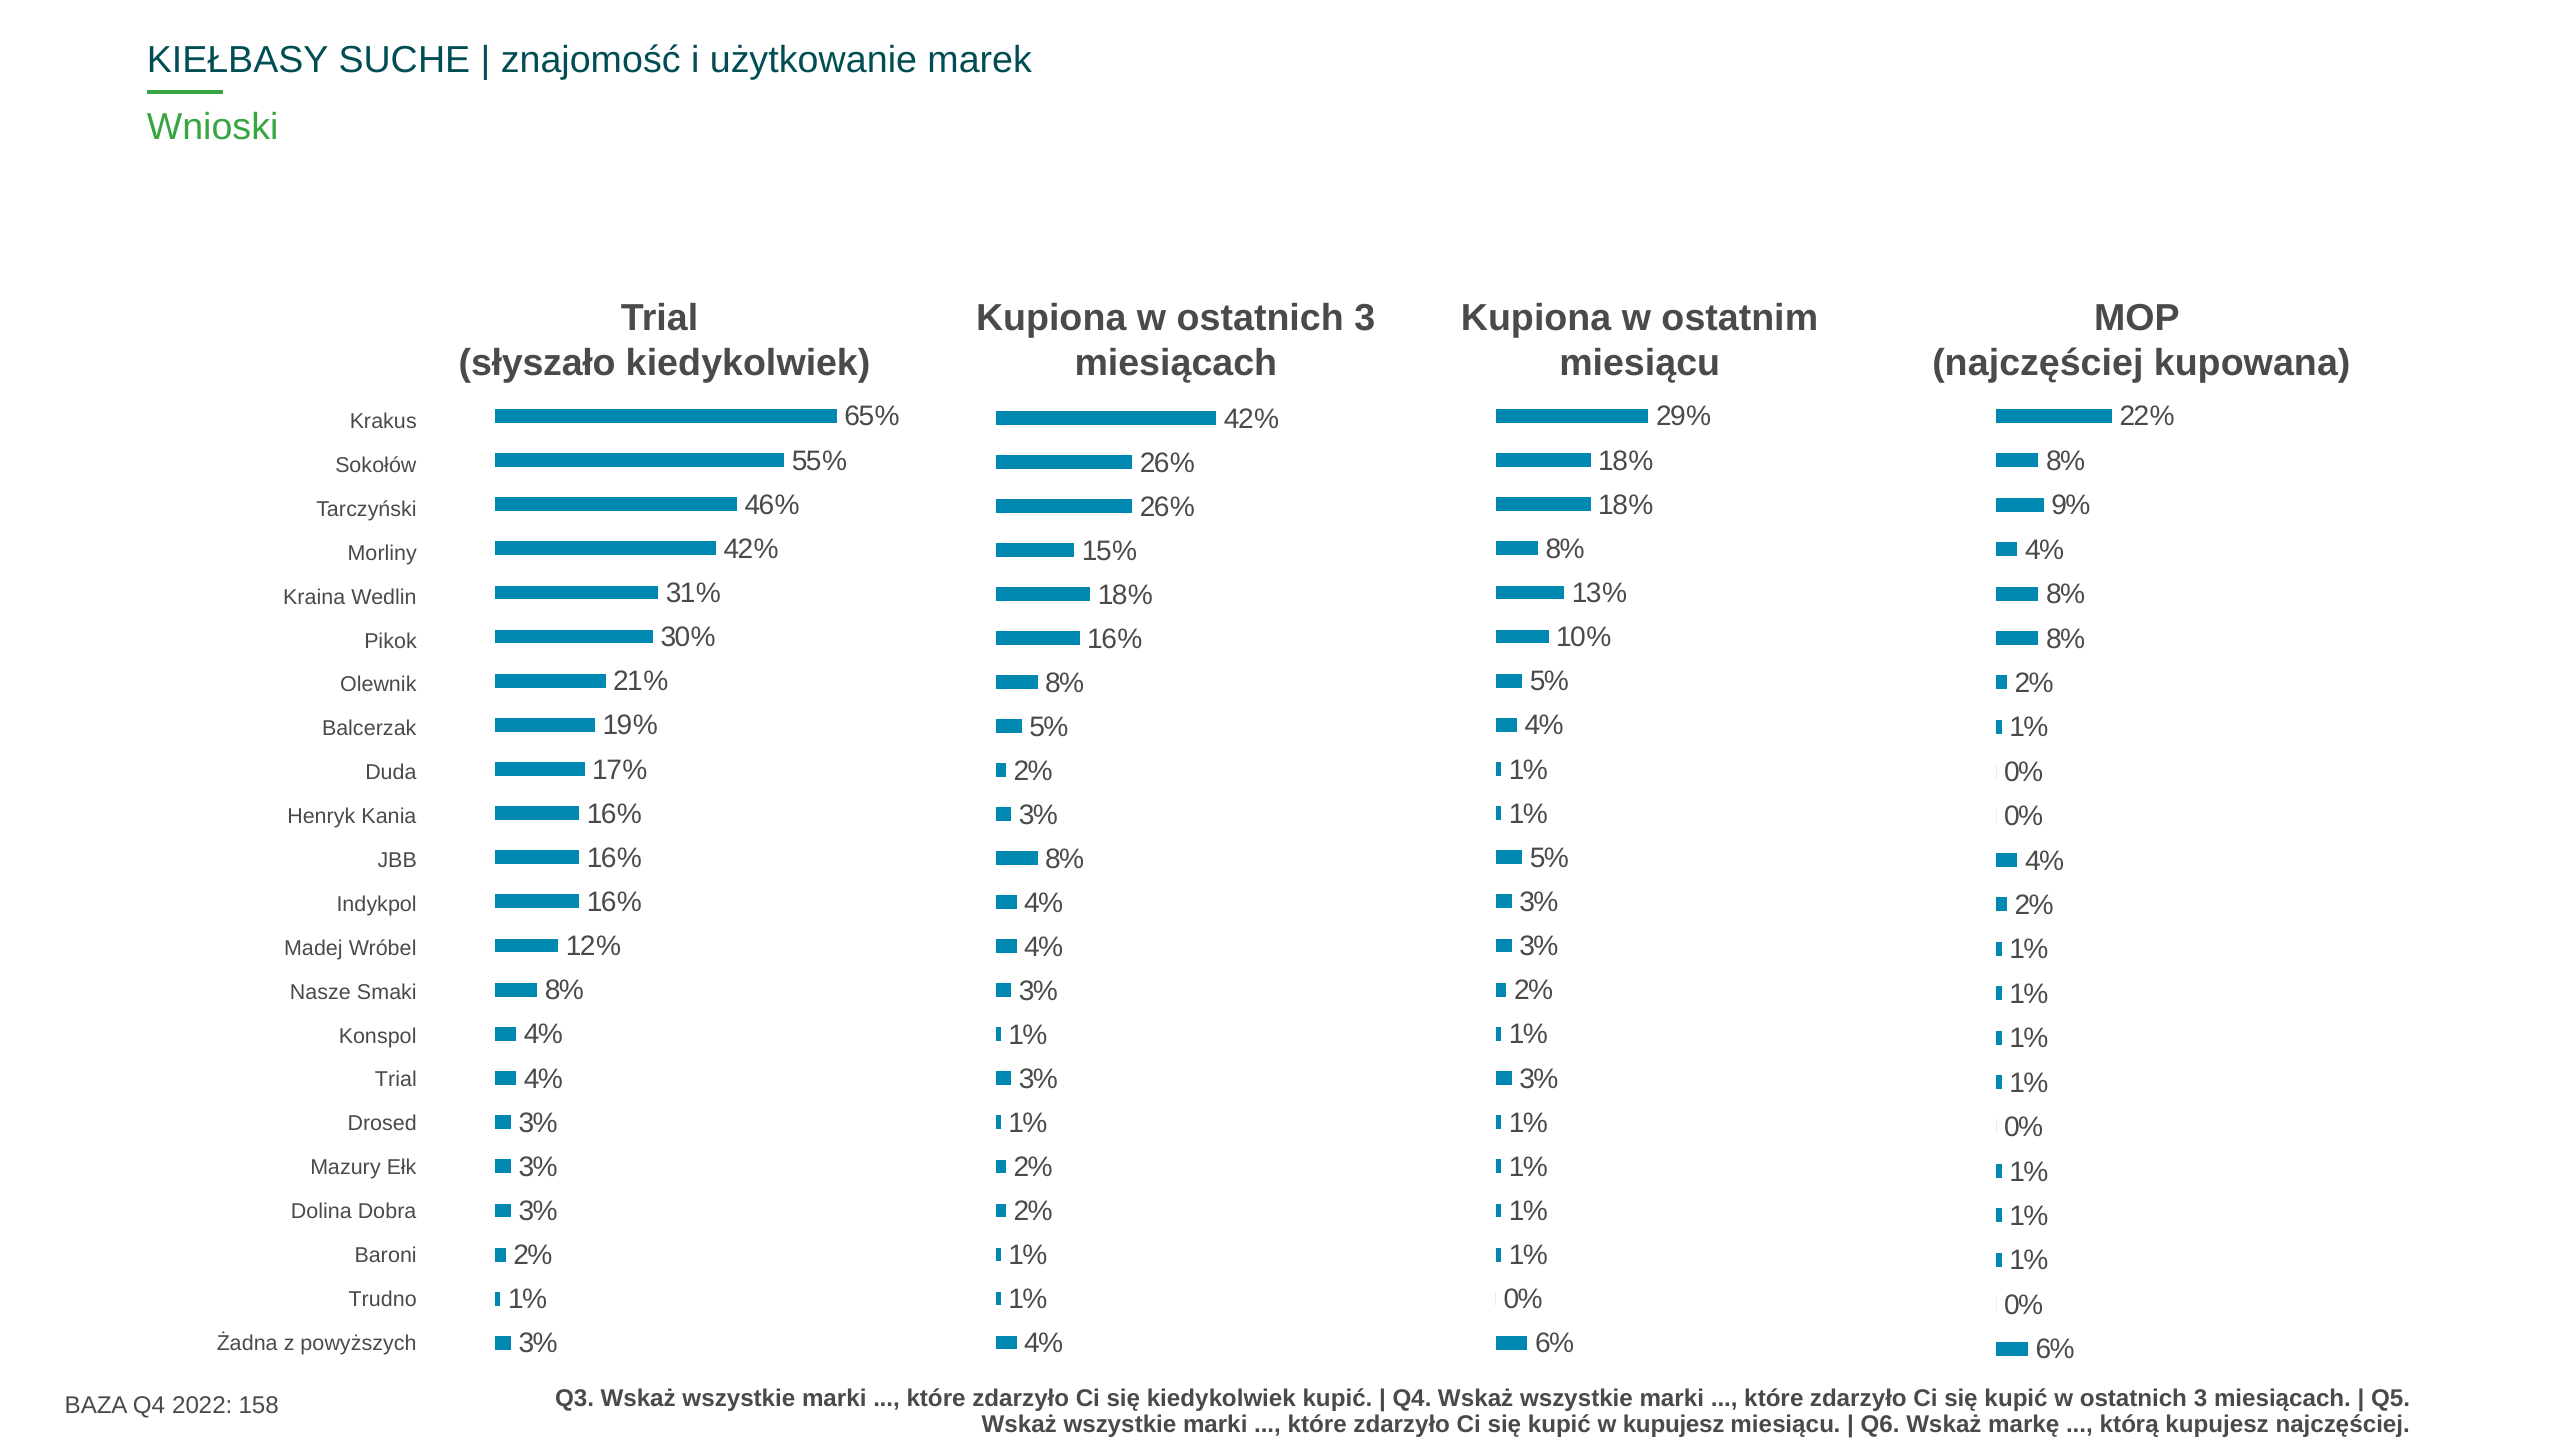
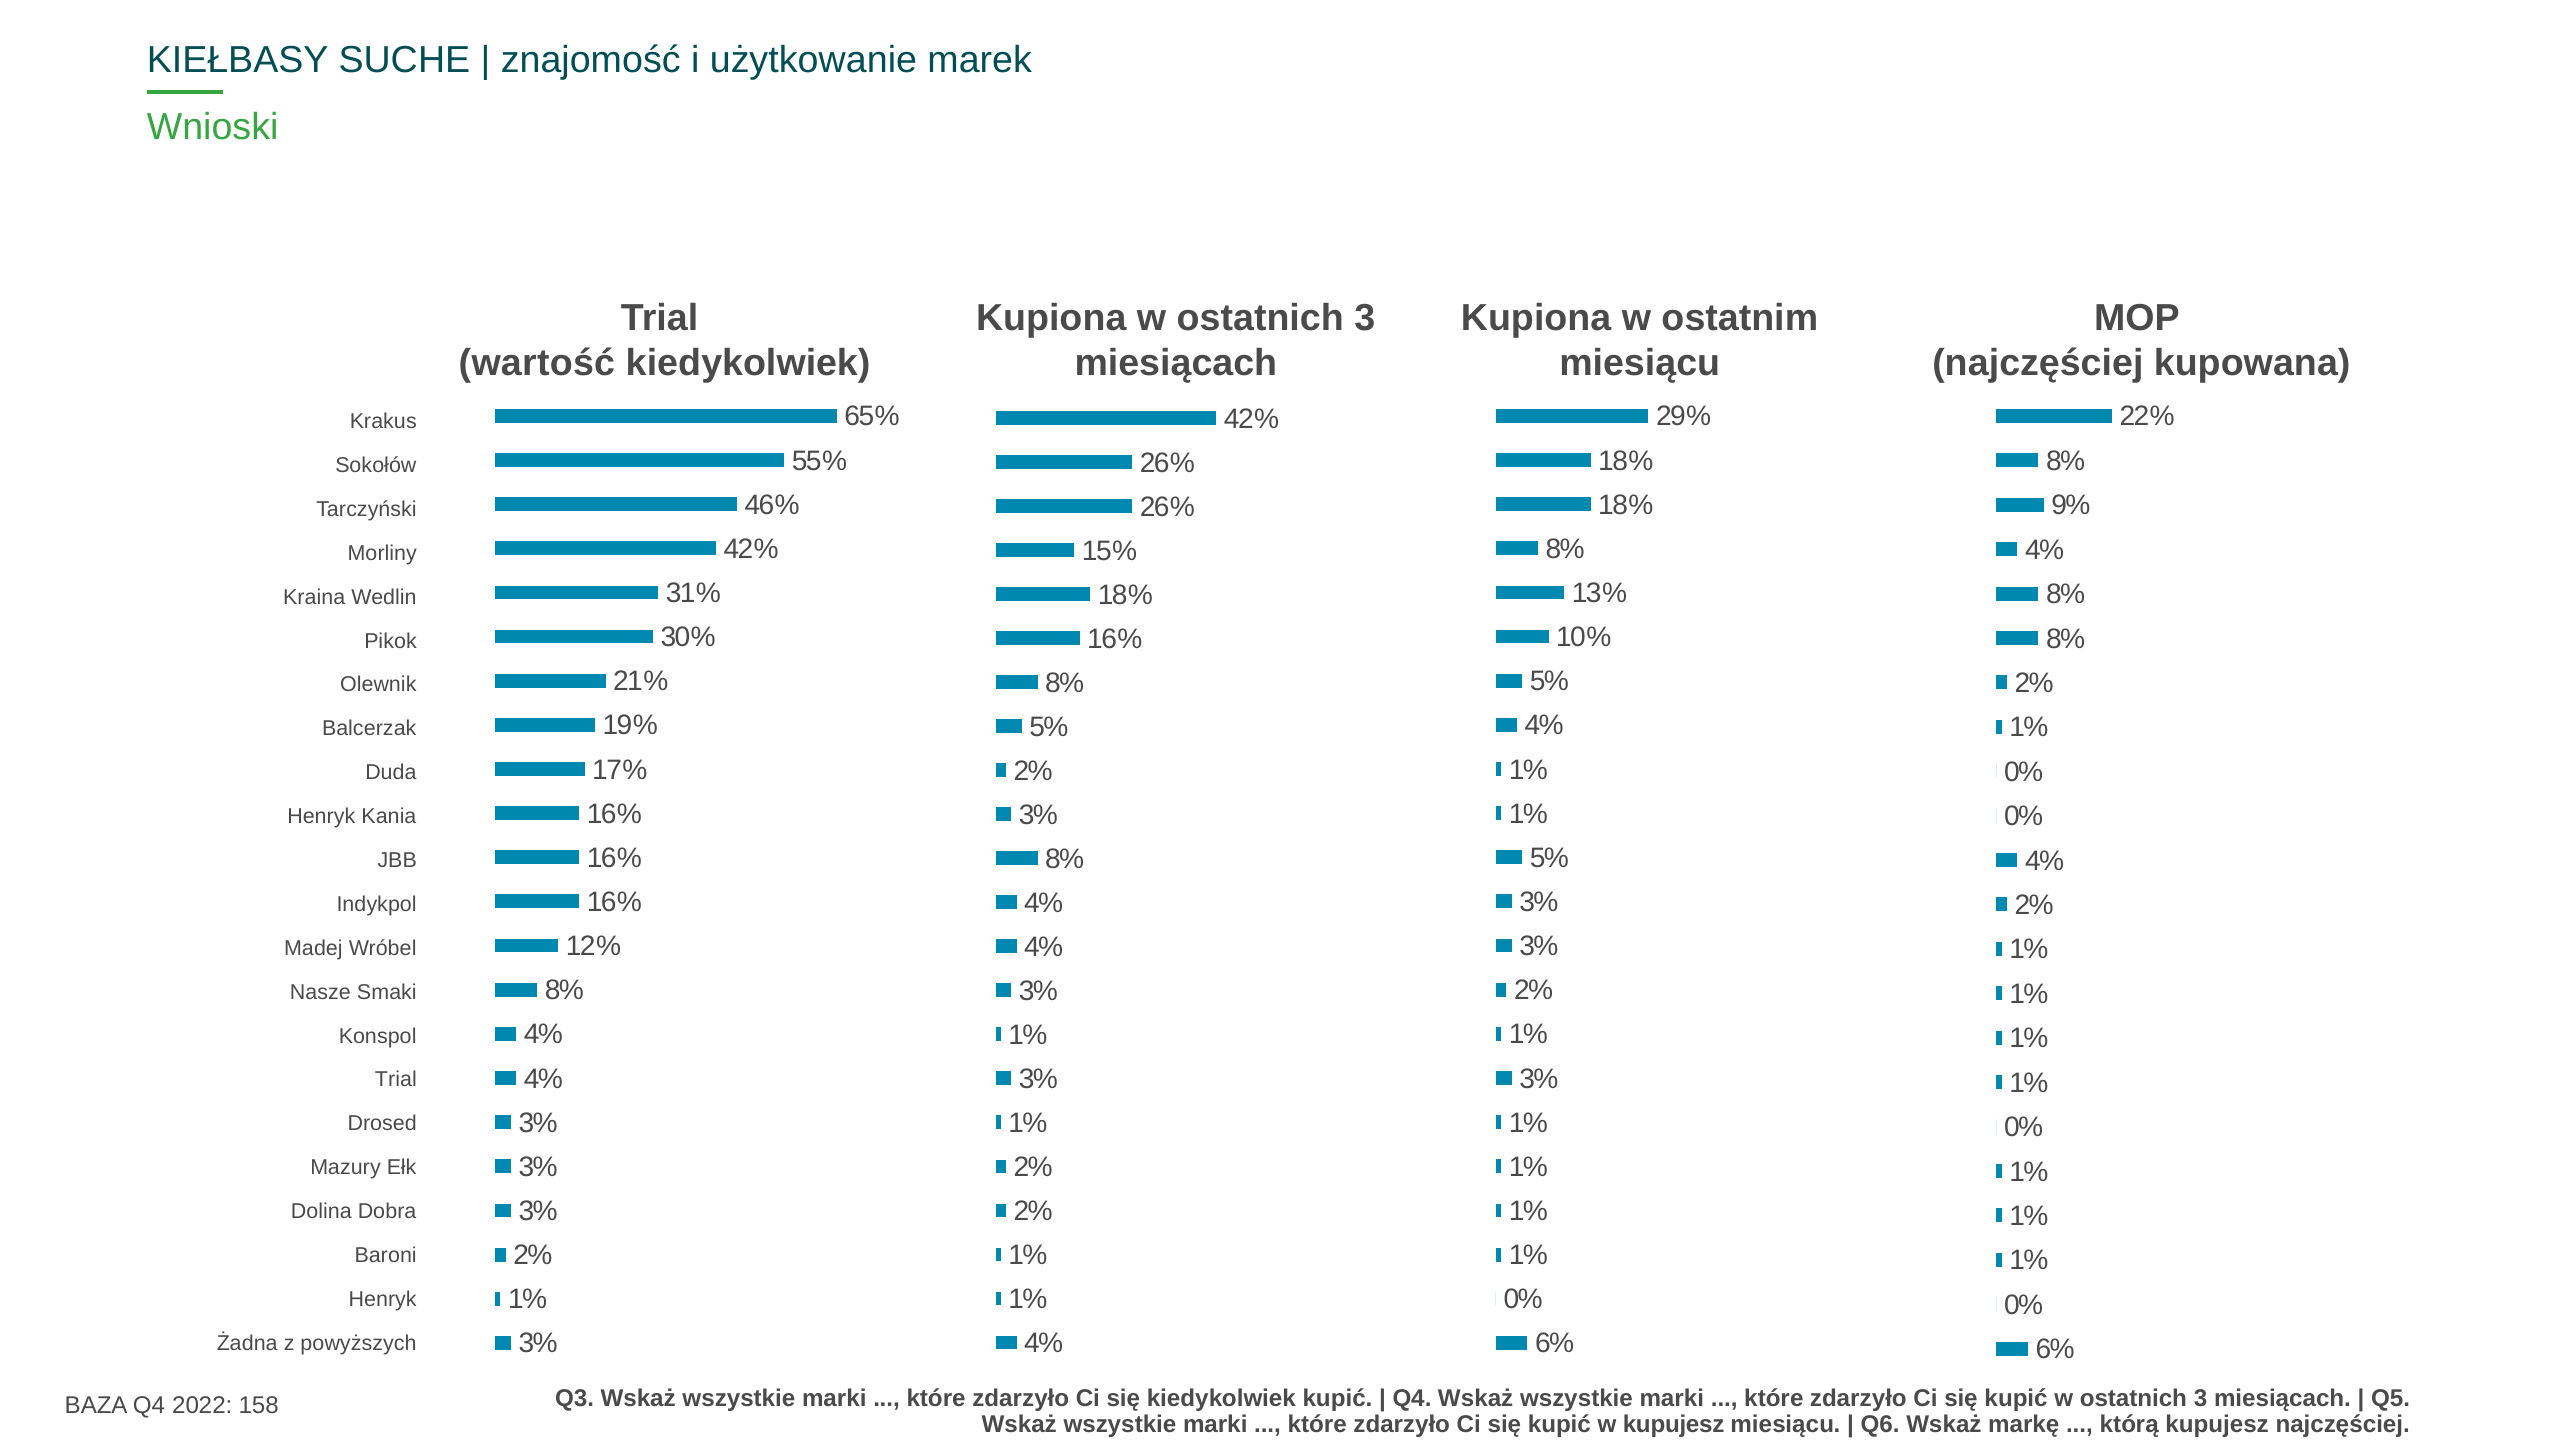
słyszało: słyszało -> wartość (537, 363)
Trudno: Trudno -> Henryk (383, 1299)
